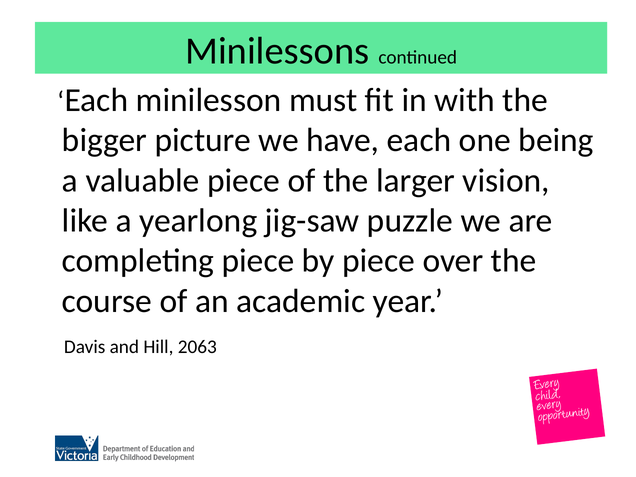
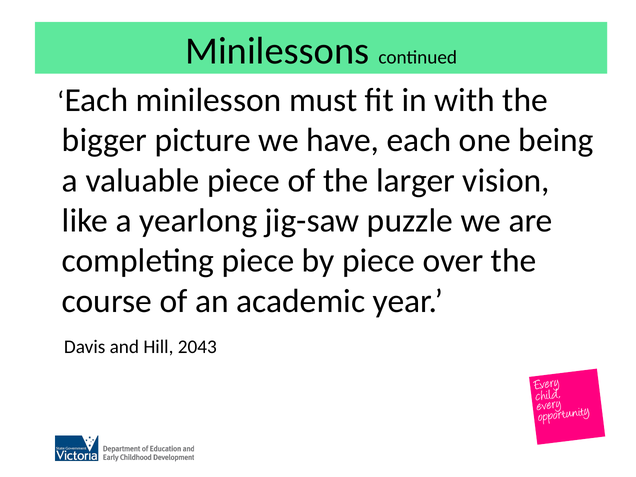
2063: 2063 -> 2043 (197, 347)
